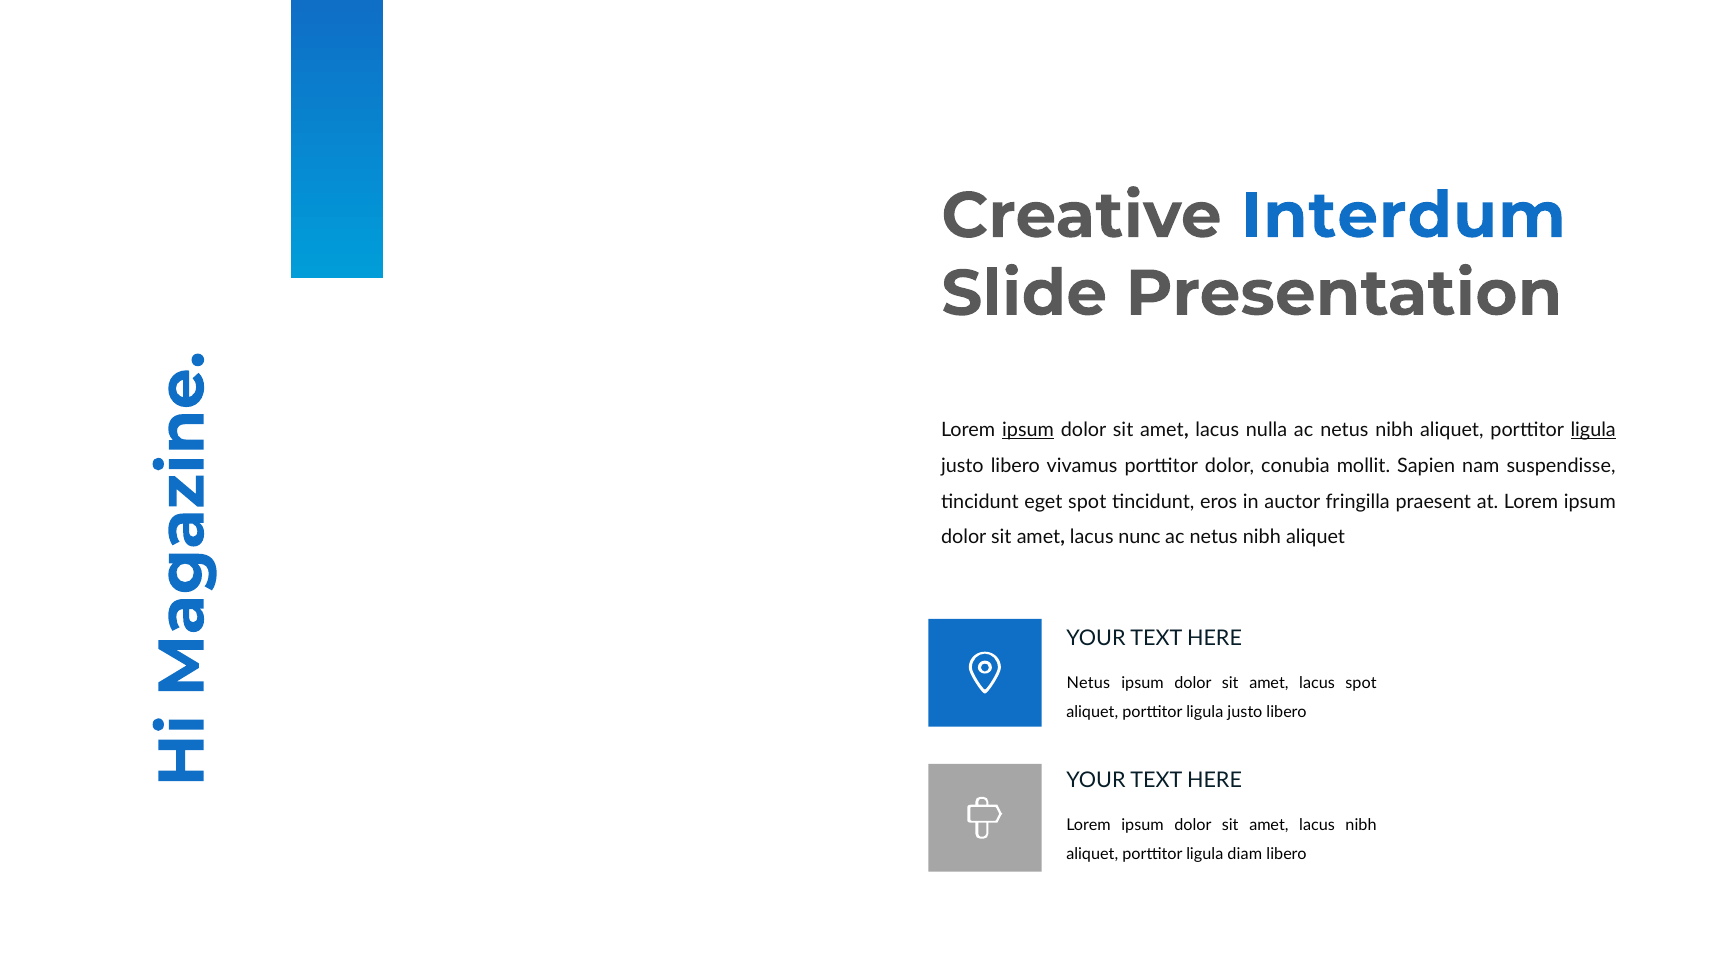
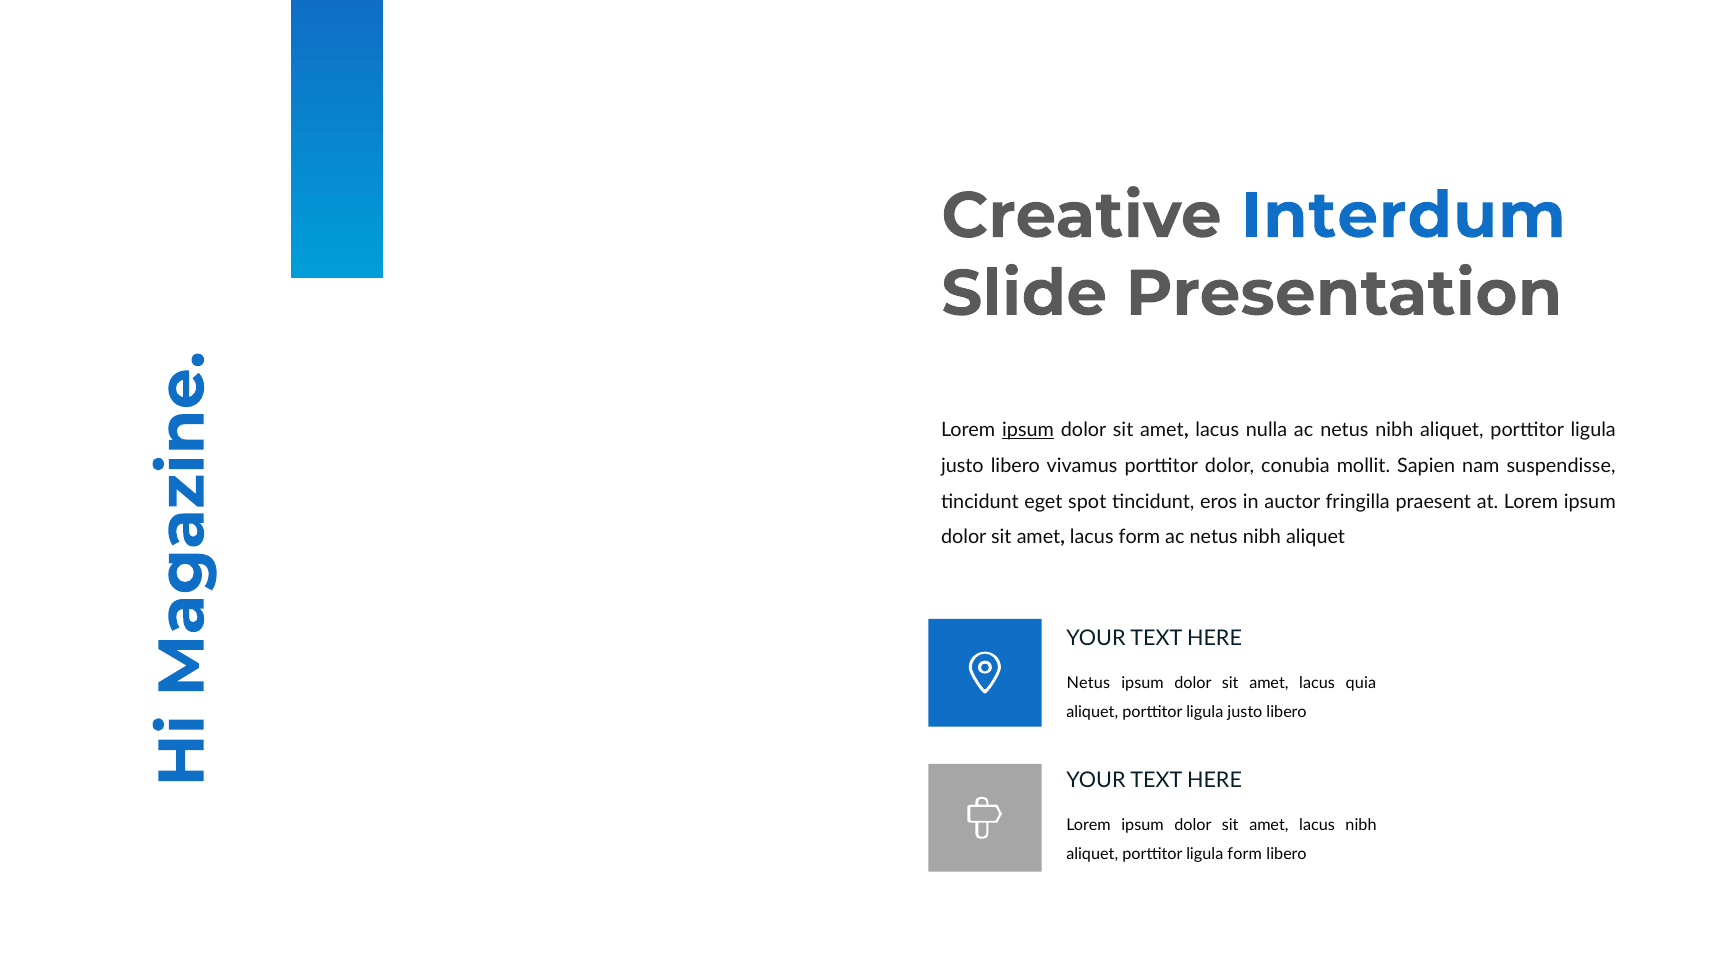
ligula underline: present -> none (1593, 430)
lacus nunc: nunc -> form (1139, 537)
lacus spot: spot -> quia (1361, 683)
ligula diam: diam -> form (1245, 855)
